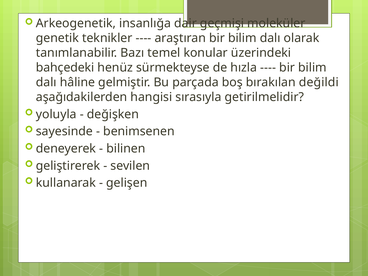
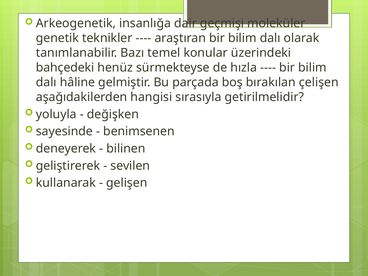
değildi: değildi -> çelişen (319, 82)
